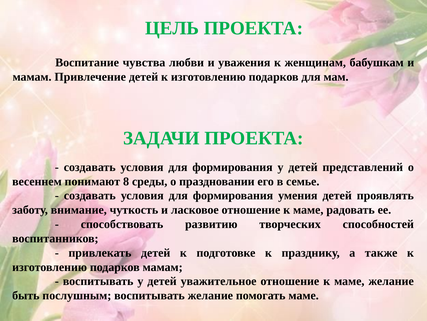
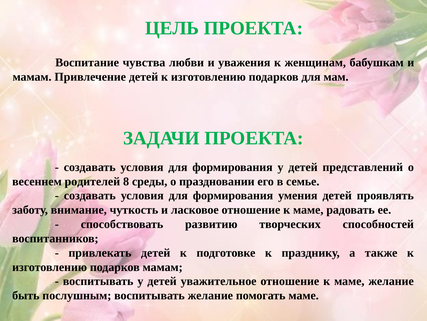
понимают: понимают -> родителей (92, 181)
